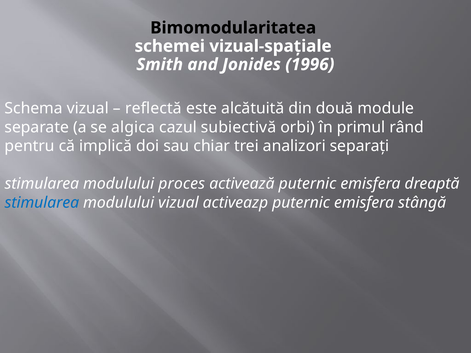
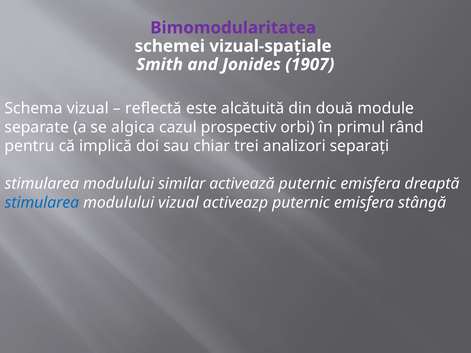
Bimomodularitatea colour: black -> purple (233, 28)
1996: 1996 -> 1907 (310, 65)
subiectivă: subiectivă -> prospectiv (239, 127)
proces: proces -> similar (182, 184)
